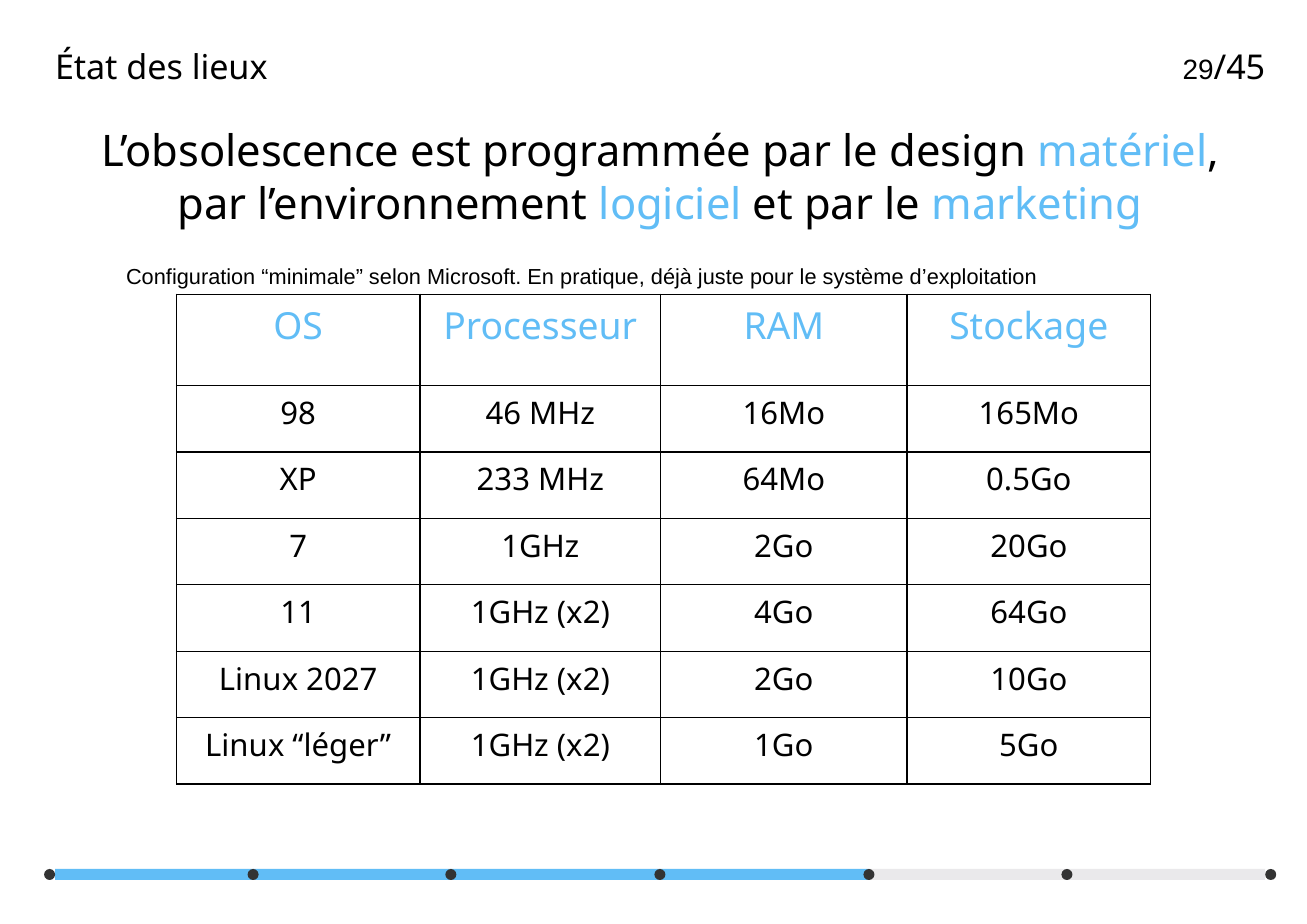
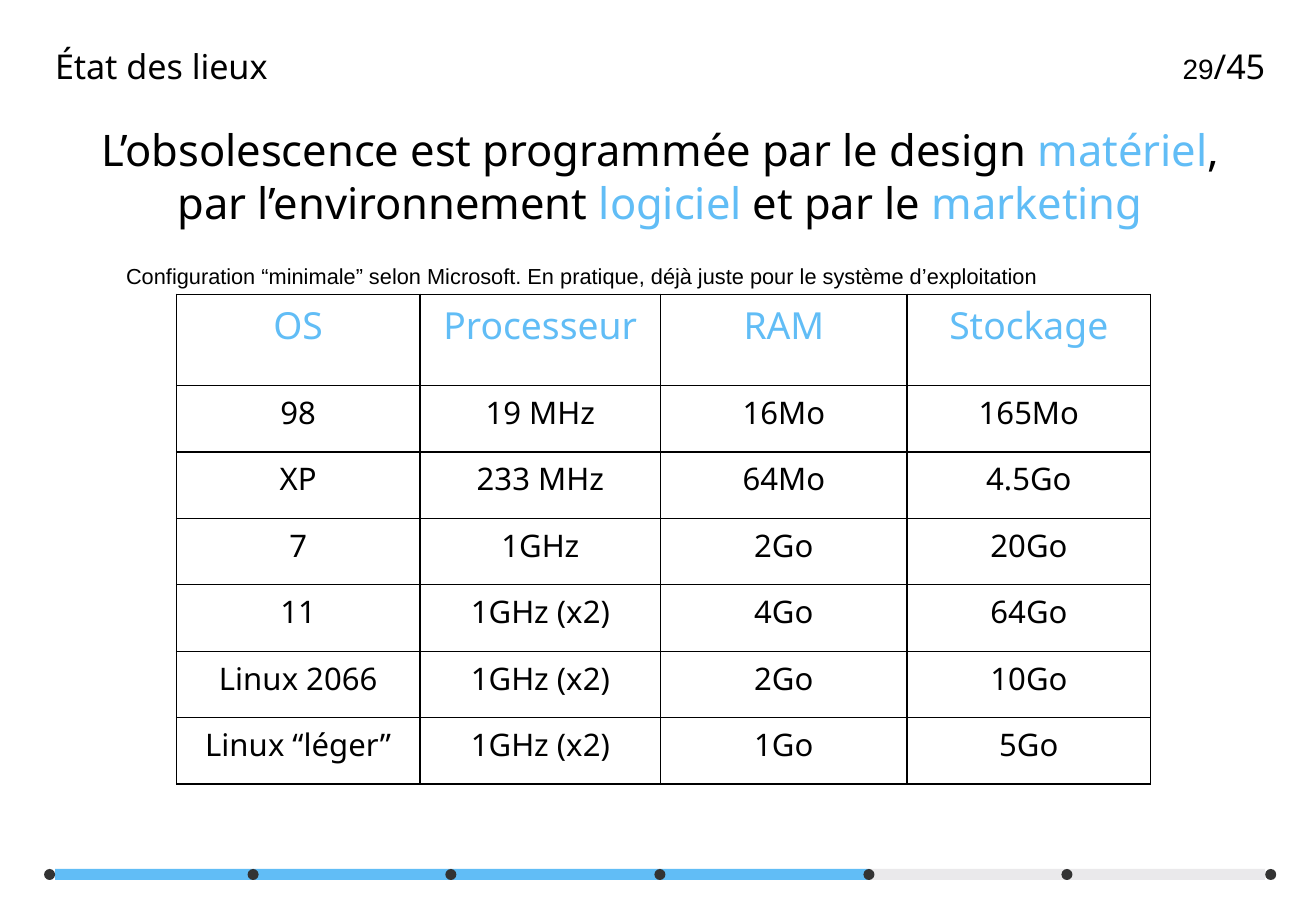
46: 46 -> 19 (503, 414)
0.5Go: 0.5Go -> 4.5Go (1029, 481)
2027: 2027 -> 2066 (342, 680)
